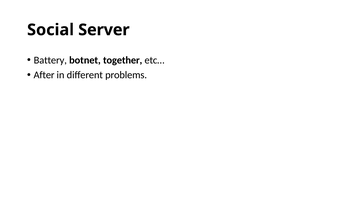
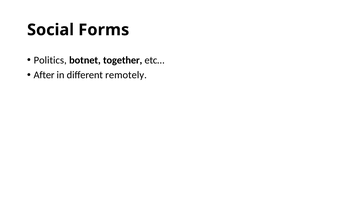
Server: Server -> Forms (104, 30)
Battery: Battery -> Politics (50, 60)
problems: problems -> remotely (126, 75)
